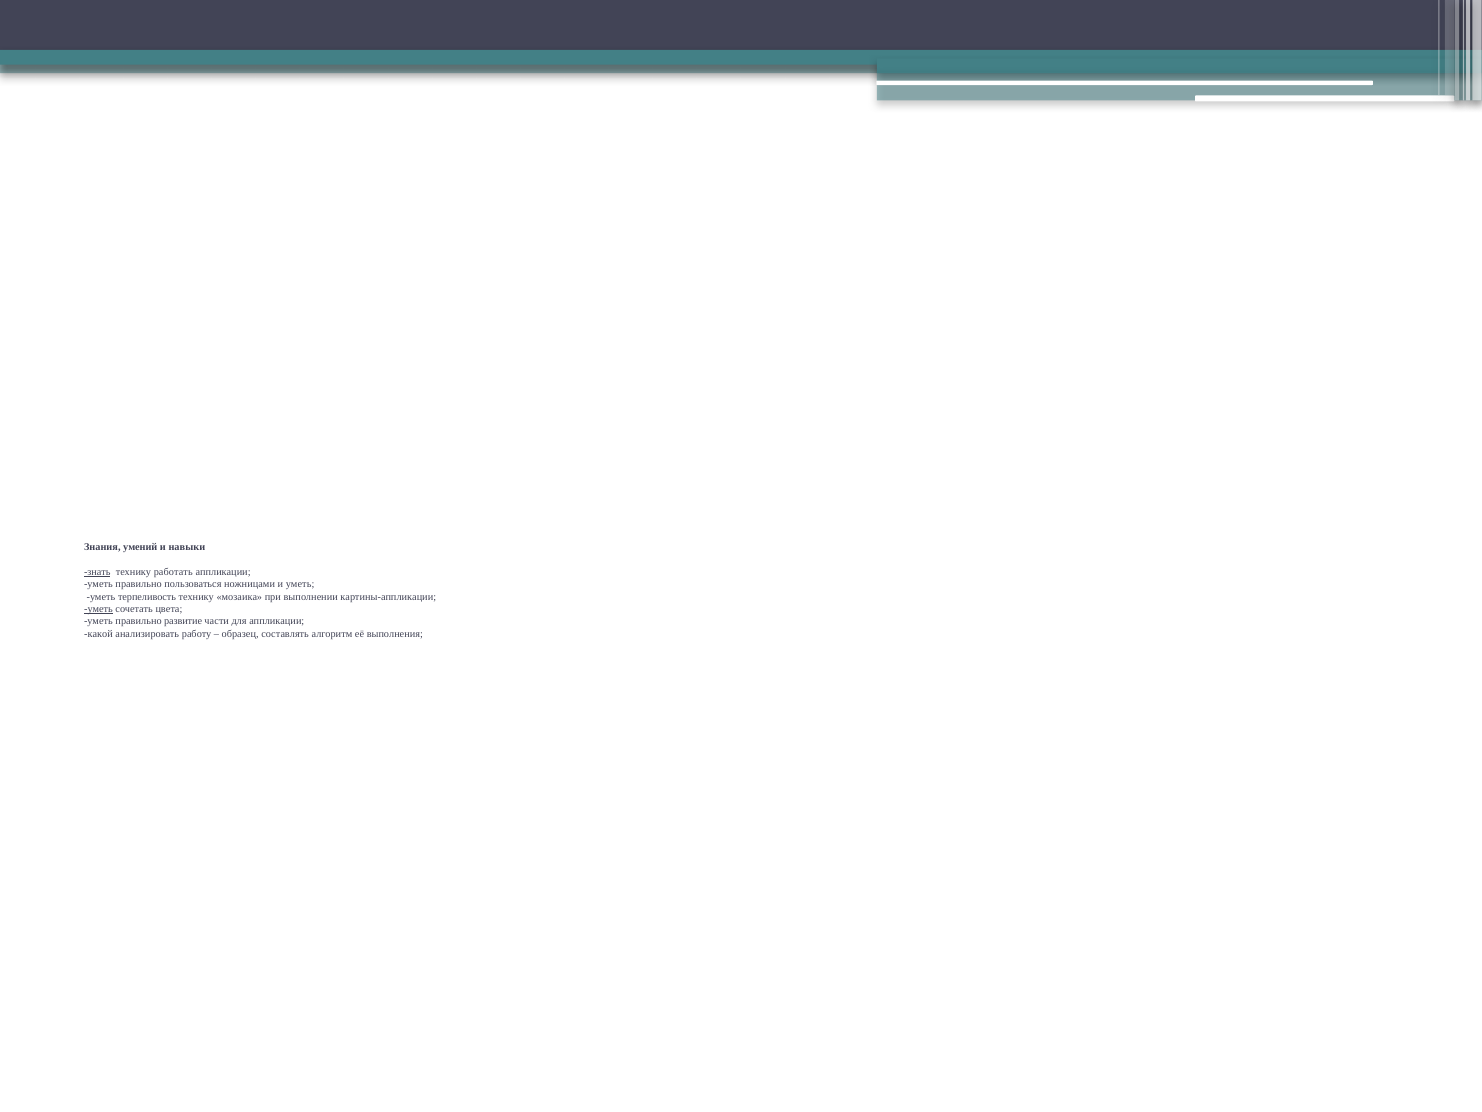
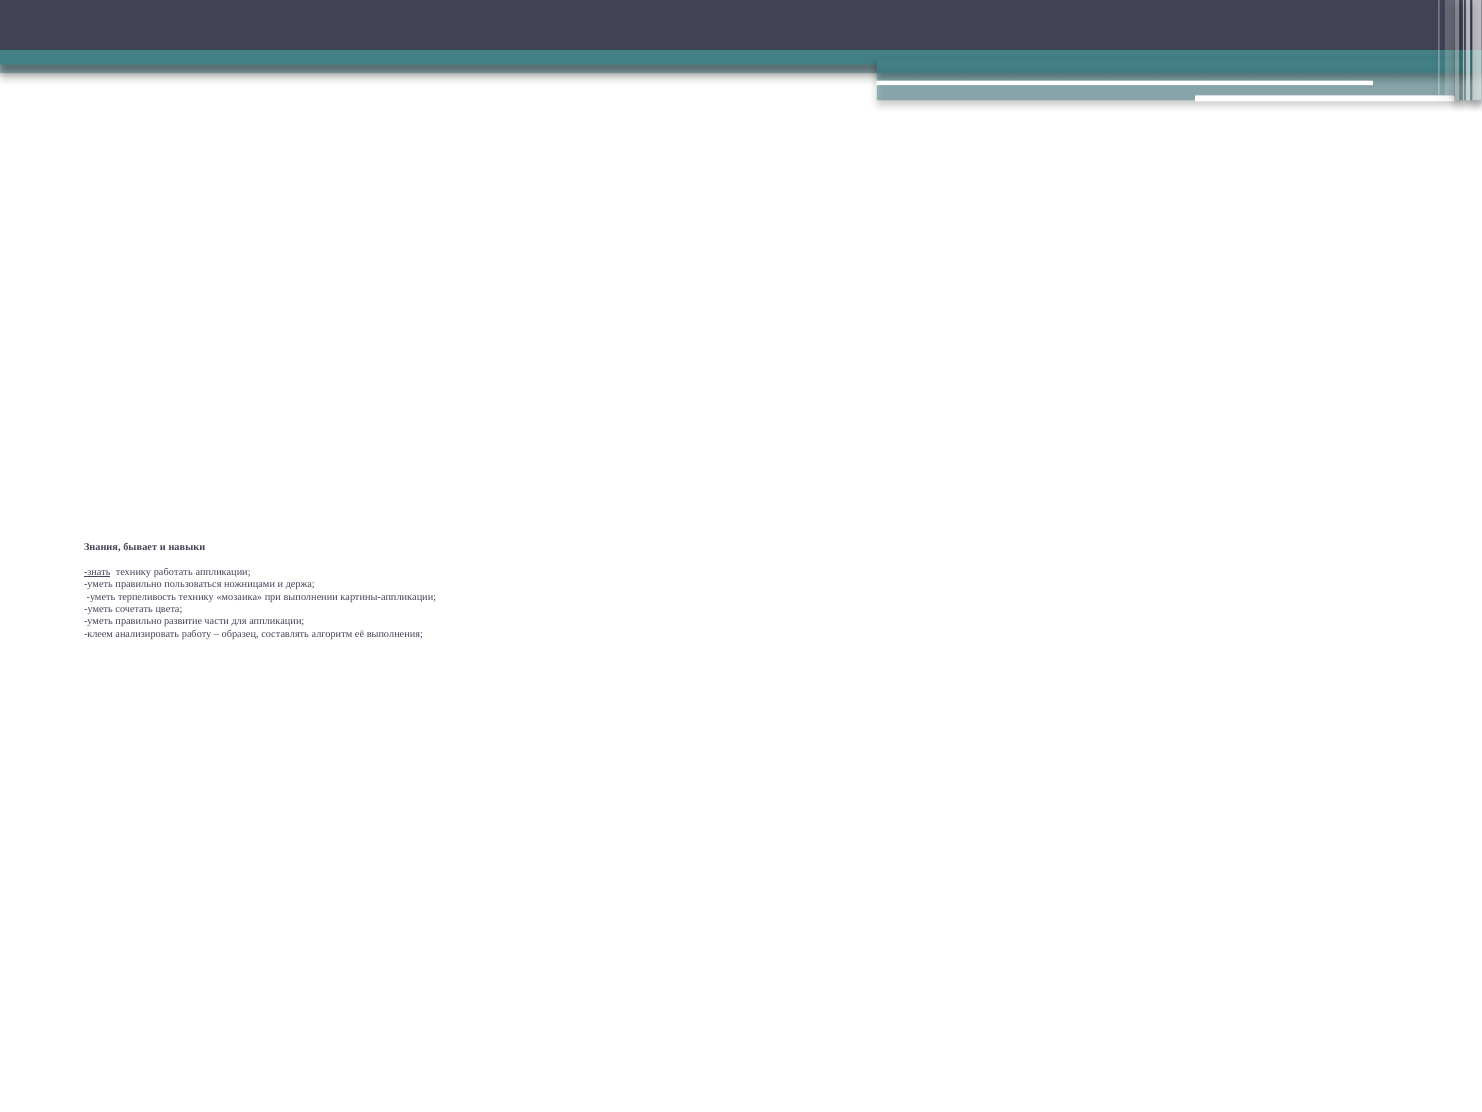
умений: умений -> бывает (140, 547)
и уметь: уметь -> держа (300, 584)
уметь underline: present -> none (98, 609)
какой: какой -> клеем (99, 633)
